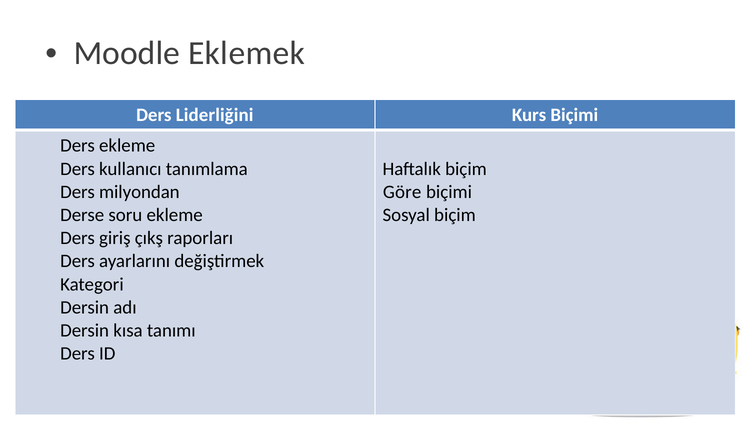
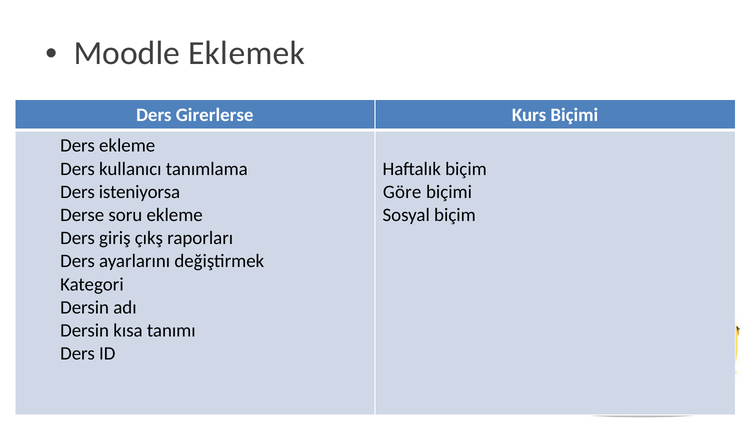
Liderliğini: Liderliğini -> Girerlerse (215, 115)
milyondan: milyondan -> isteniyorsa (139, 192)
